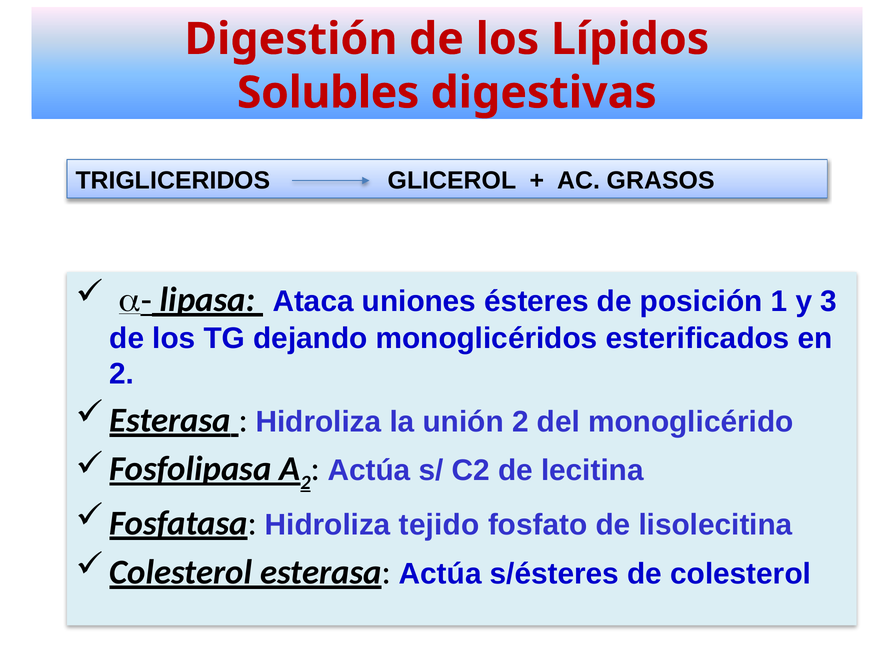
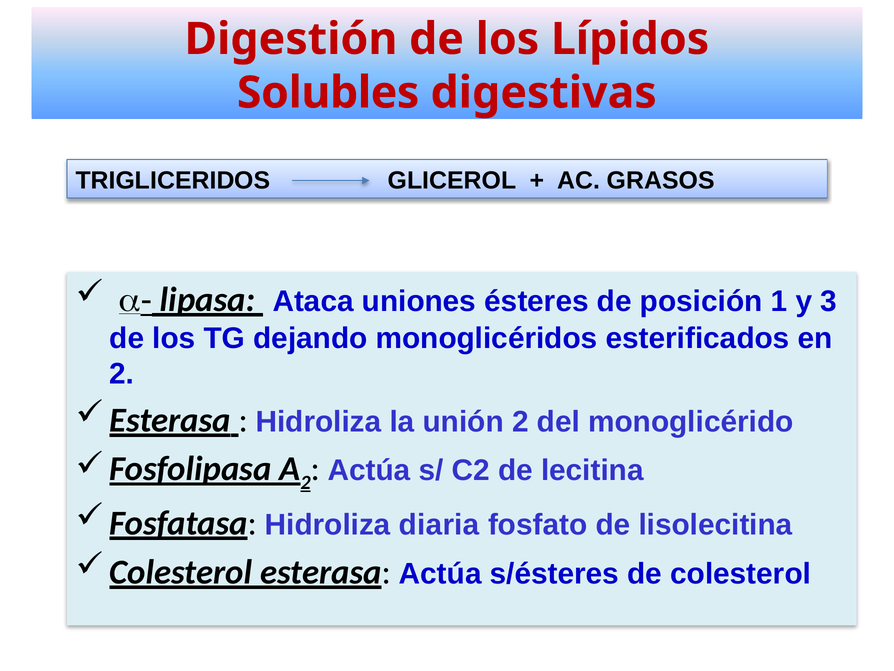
tejido: tejido -> diaria (439, 525)
